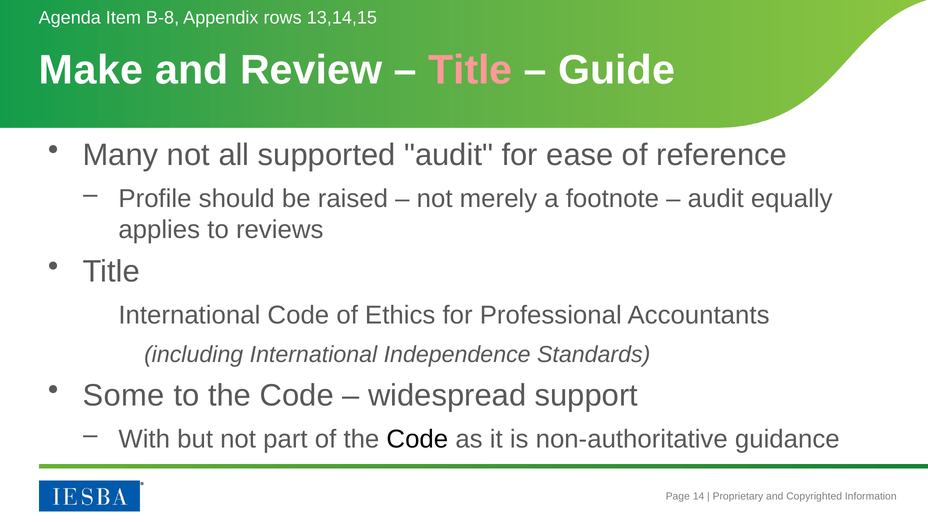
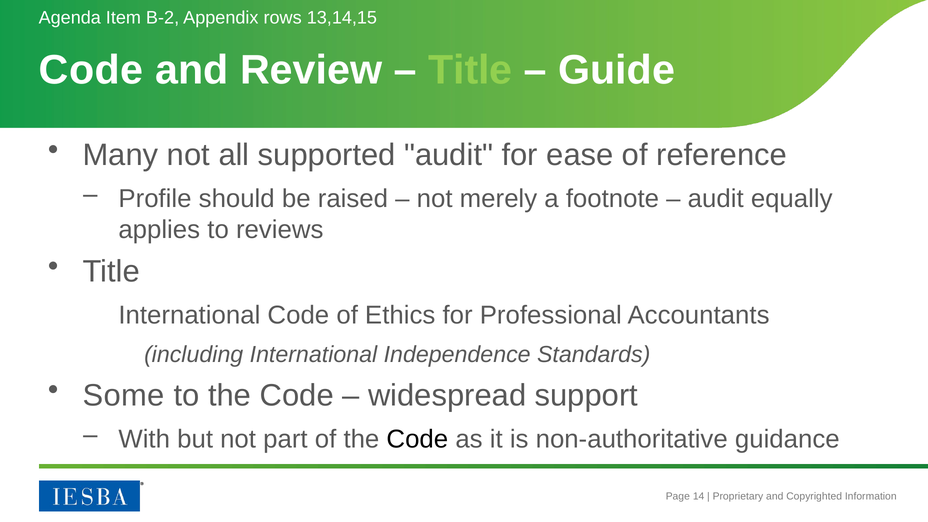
B-8: B-8 -> B-2 (163, 18)
Make: Make -> Code (91, 70)
Title colour: pink -> light green (470, 70)
